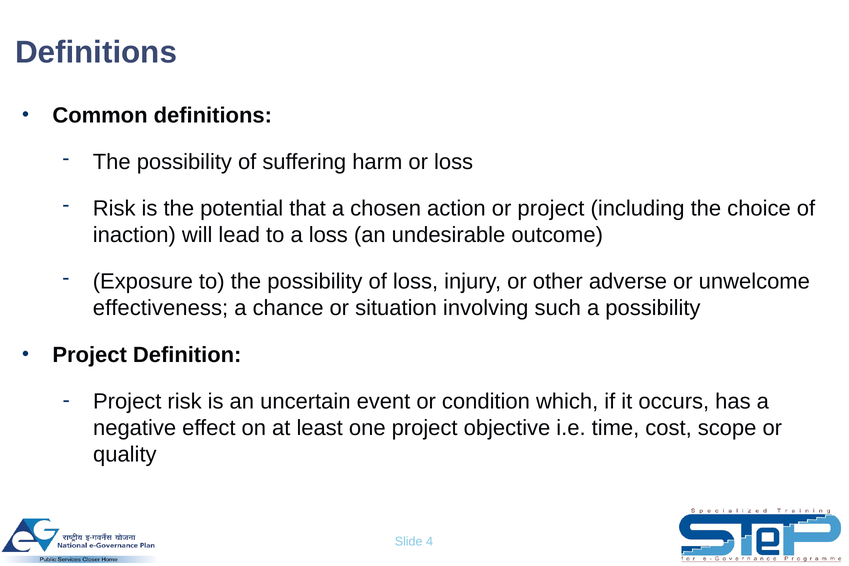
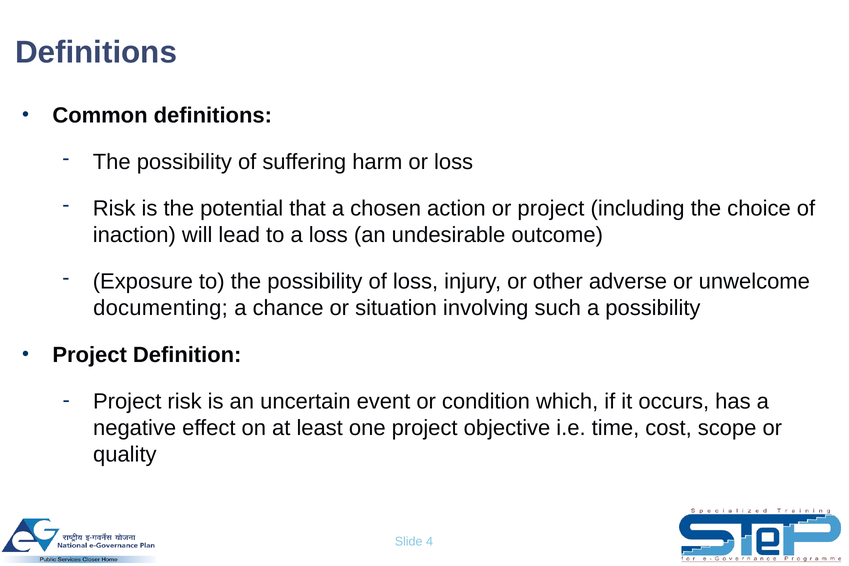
effectiveness: effectiveness -> documenting (160, 308)
